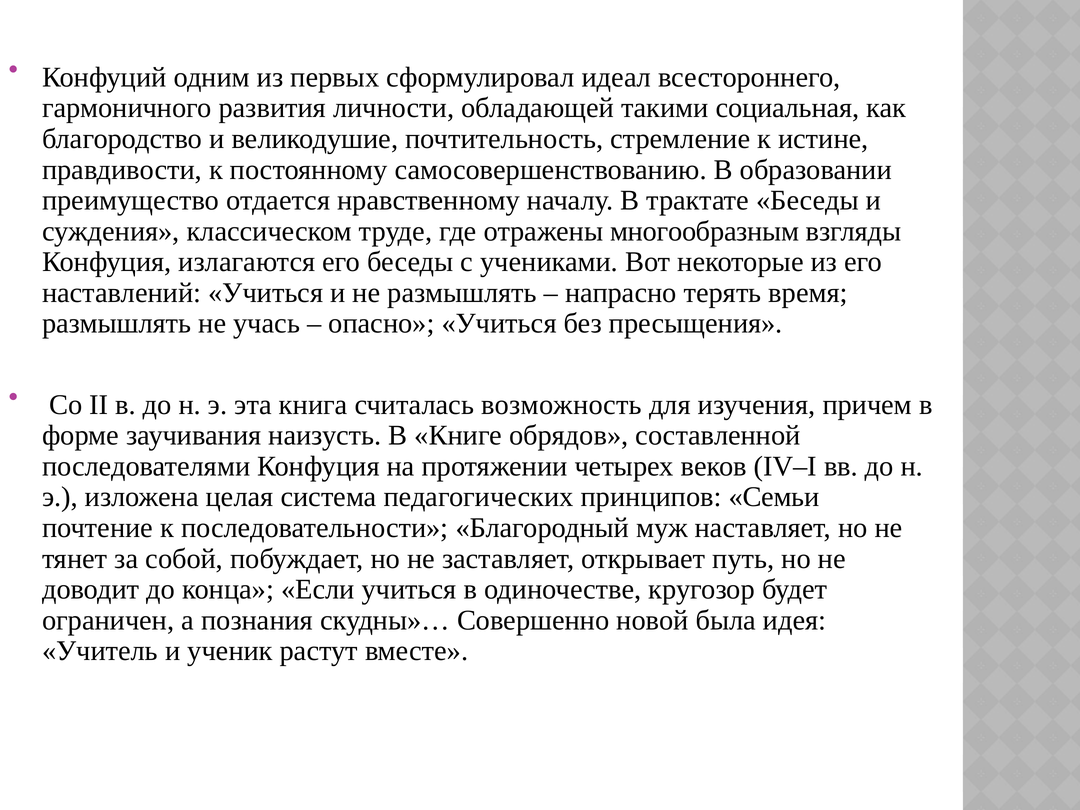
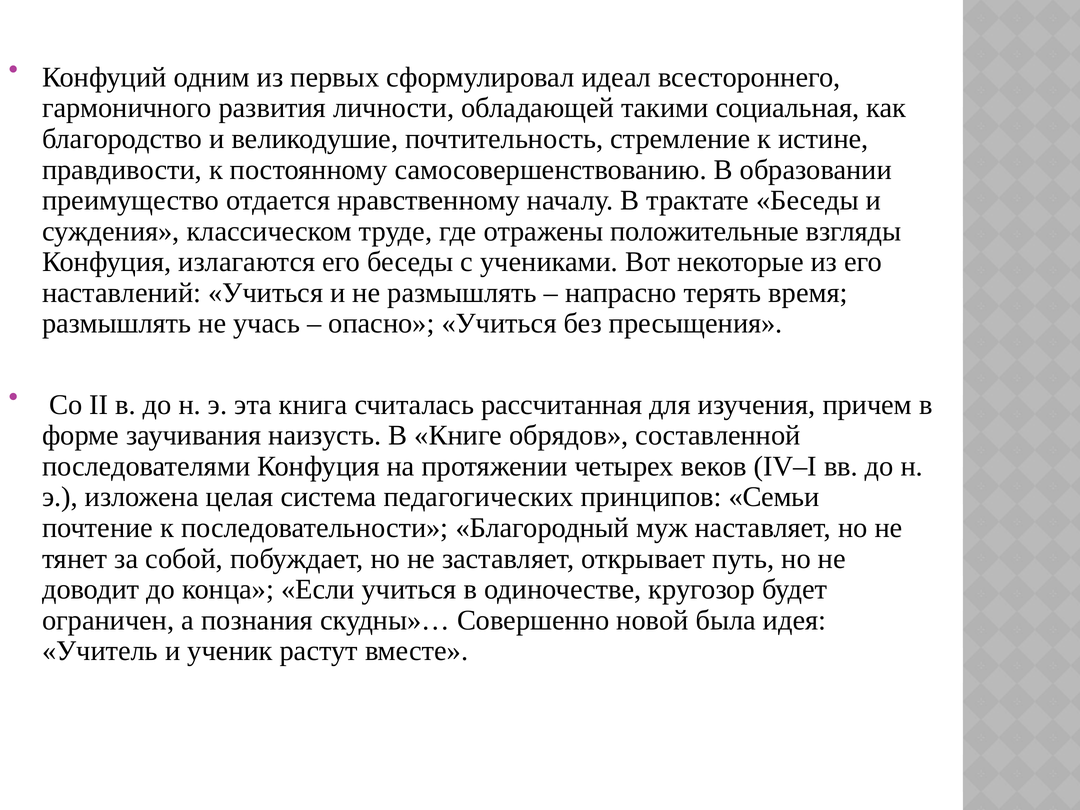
многообразным: многообразным -> положительные (705, 231)
возможность: возможность -> рассчитанная (562, 405)
